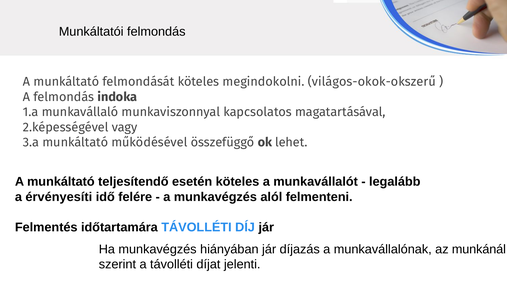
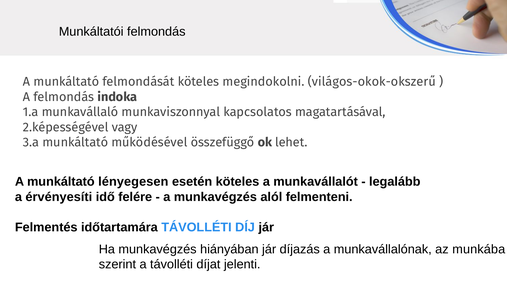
teljesítendő: teljesítendő -> lényegesen (133, 182)
munkánál: munkánál -> munkába (479, 249)
